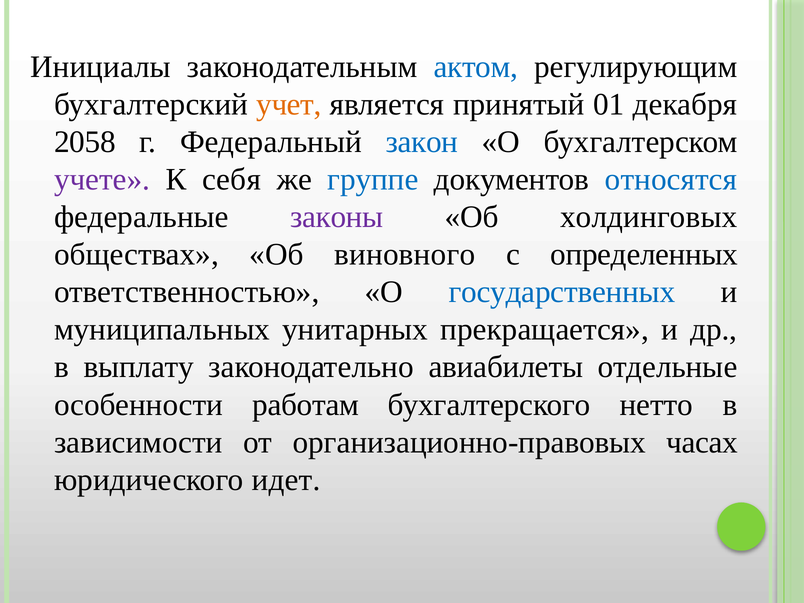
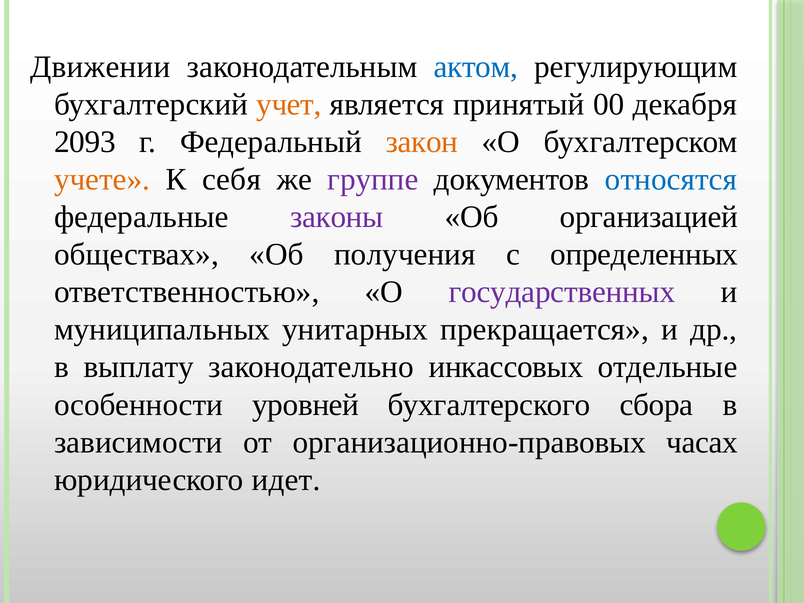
Инициалы: Инициалы -> Движении (100, 67)
01: 01 -> 00 (609, 104)
2058: 2058 -> 2093 (85, 142)
закон colour: blue -> orange (422, 142)
учете colour: purple -> orange (102, 179)
группе colour: blue -> purple (373, 179)
холдинговых: холдинговых -> организацией (649, 217)
виновного: виновного -> получения (405, 255)
государственных colour: blue -> purple (562, 292)
авиабилеты: авиабилеты -> инкассовых (506, 367)
работам: работам -> уровней (306, 405)
нетто: нетто -> сбора (657, 405)
